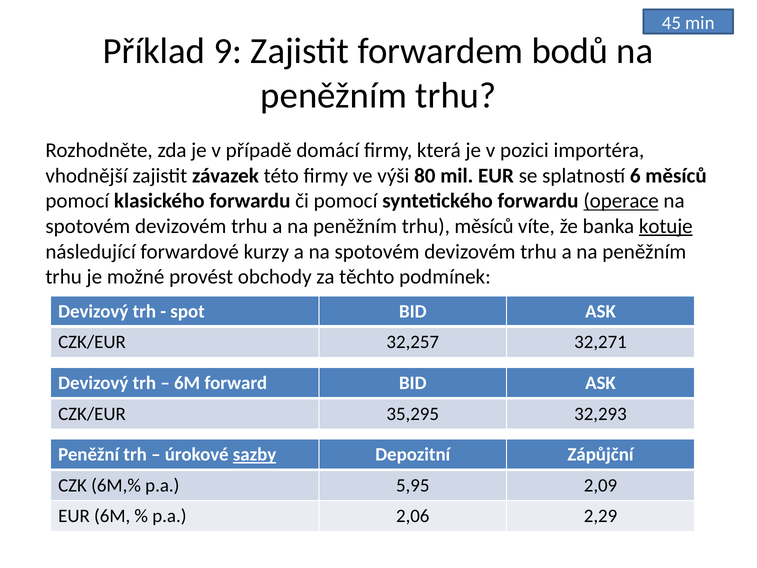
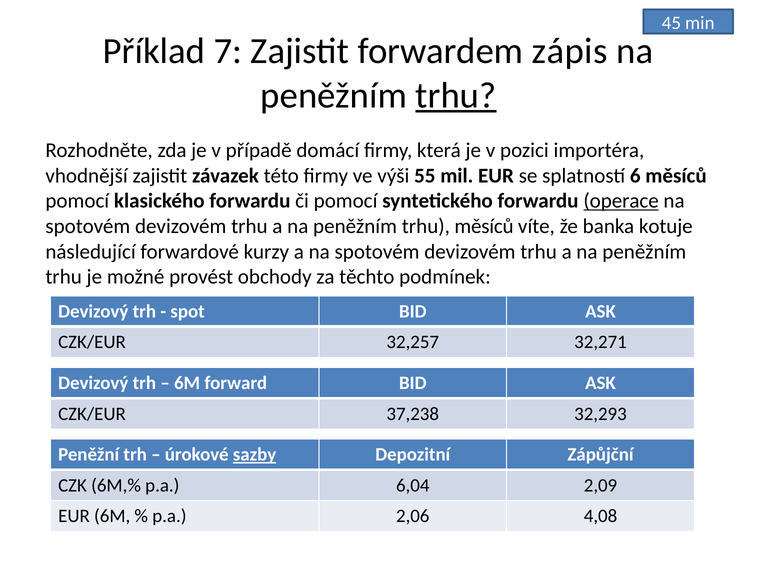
9: 9 -> 7 (228, 51)
bodů: bodů -> zápis (570, 51)
trhu underline: none -> present (456, 95)
80: 80 -> 55 (425, 176)
kotuje underline: present -> none (666, 226)
35,295: 35,295 -> 37,238 (413, 414)
5,95: 5,95 -> 6,04 (413, 485)
2,29: 2,29 -> 4,08 (601, 516)
